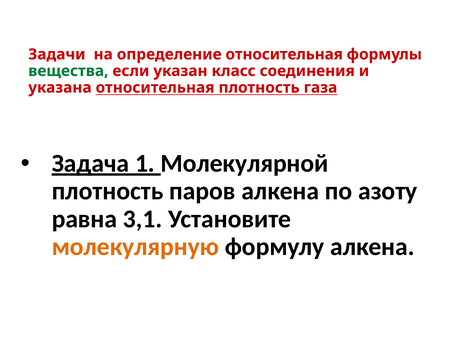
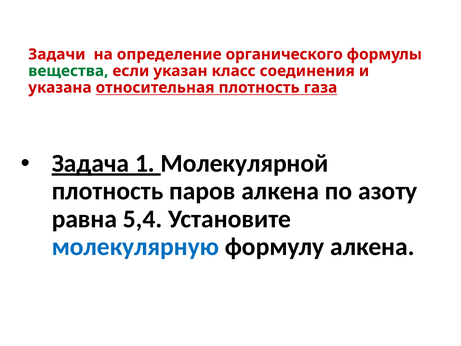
определение относительная: относительная -> органического (284, 54)
3,1: 3,1 -> 5,4 (143, 219)
молекулярную colour: orange -> blue (135, 246)
